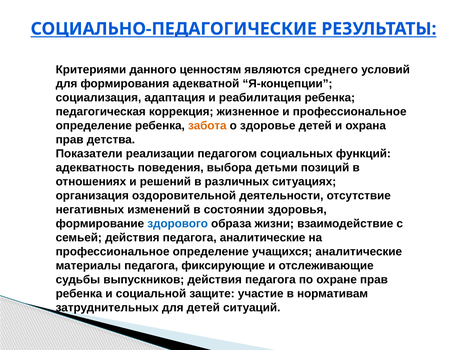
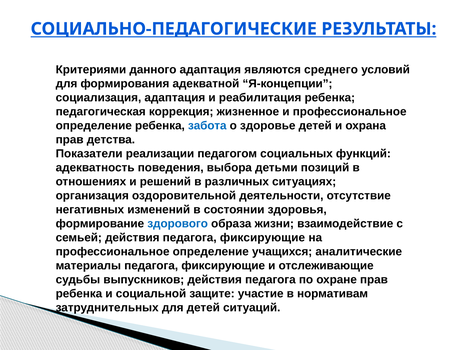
данного ценностям: ценностям -> адаптация (210, 70)
забота colour: orange -> blue (207, 126)
действия педагога аналитические: аналитические -> фиксирующие (262, 238)
